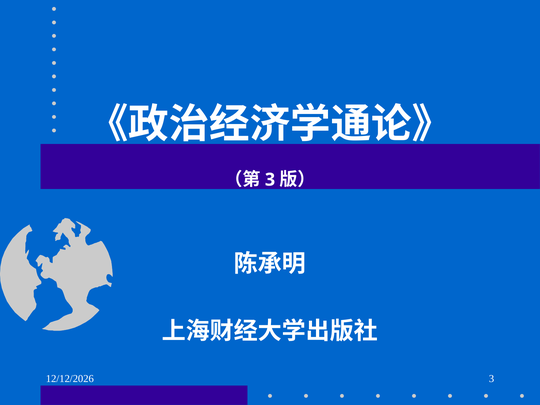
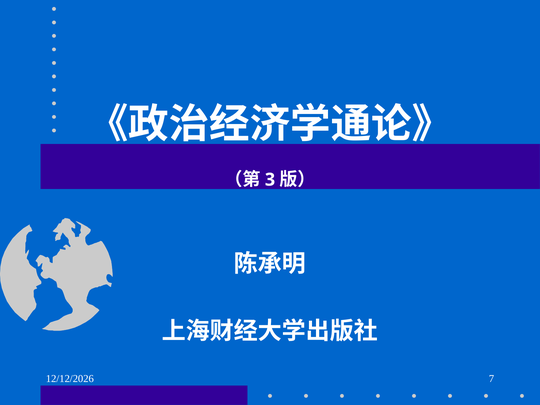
3: 3 -> 7 (491, 379)
